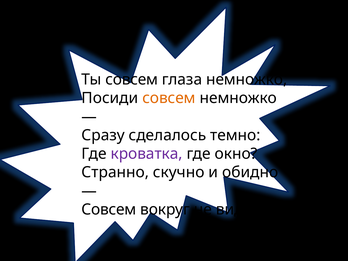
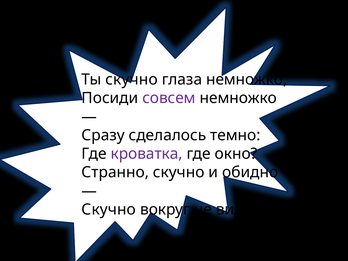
Ты совсем: совсем -> скучно (132, 80)
совсем colour: orange -> purple (169, 98)
Совсем: Совсем -> Скучно (109, 209)
